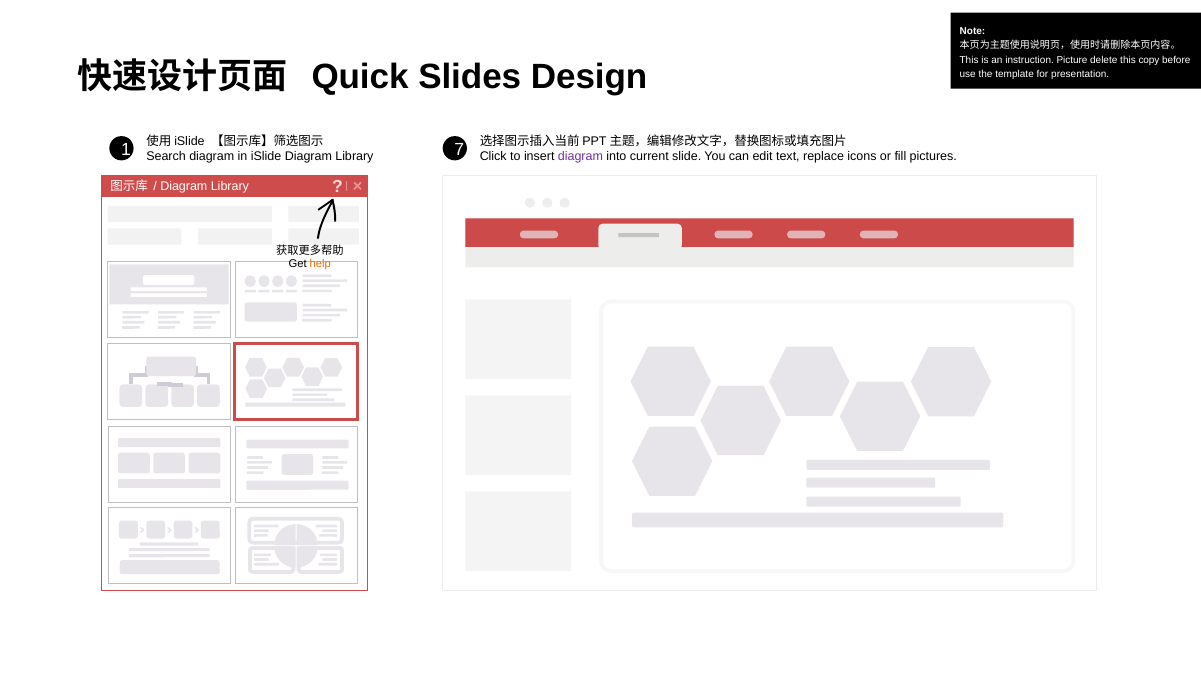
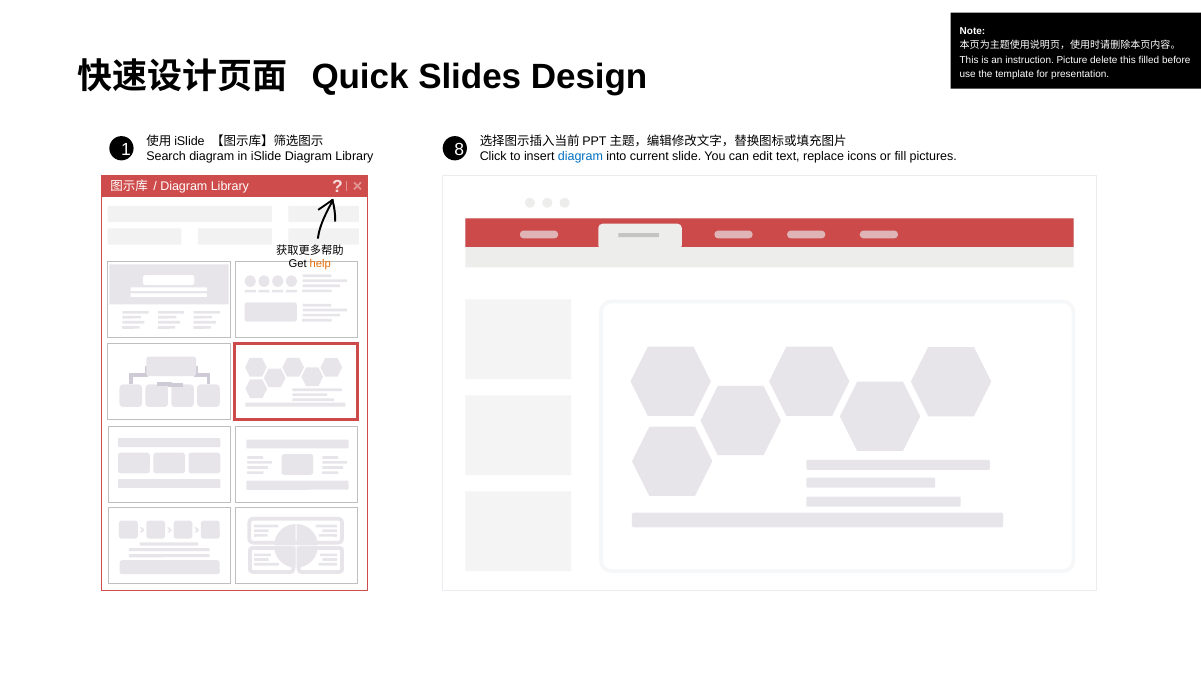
copy: copy -> filled (1149, 60)
7: 7 -> 8 (459, 149)
diagram colour: purple -> blue (580, 157)
